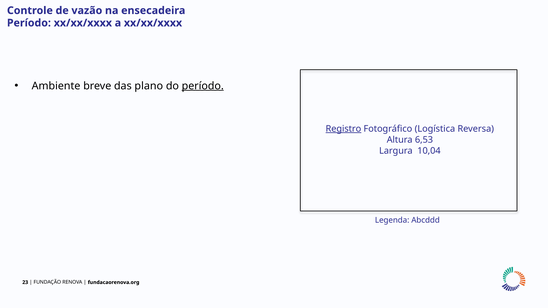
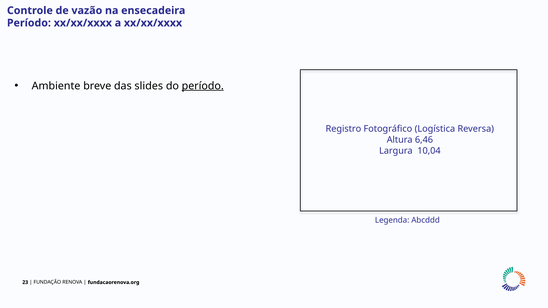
plano: plano -> slides (149, 86)
Registro underline: present -> none (343, 129)
6,53: 6,53 -> 6,46 (424, 140)
